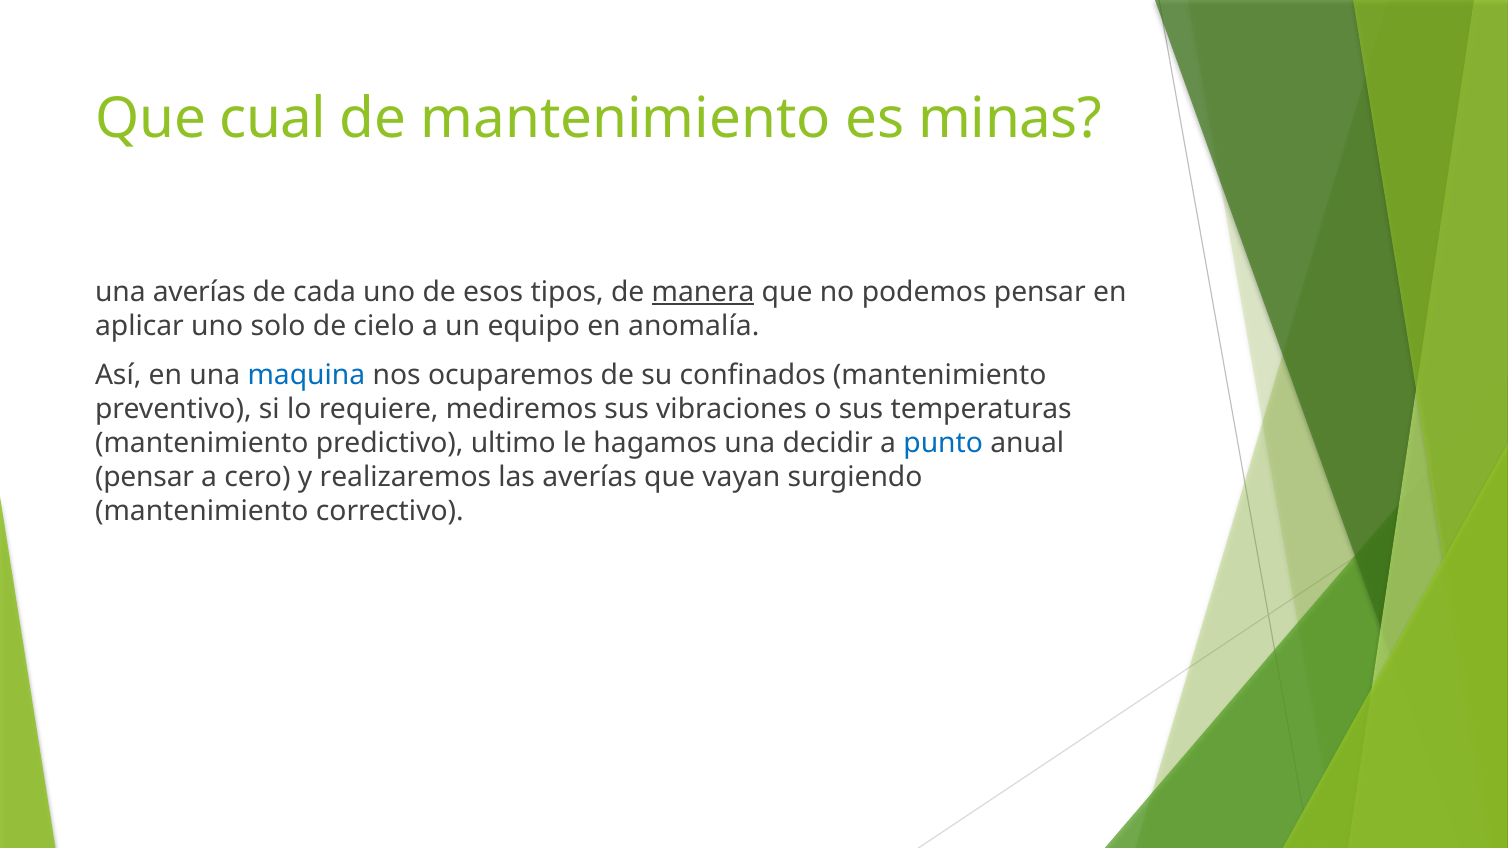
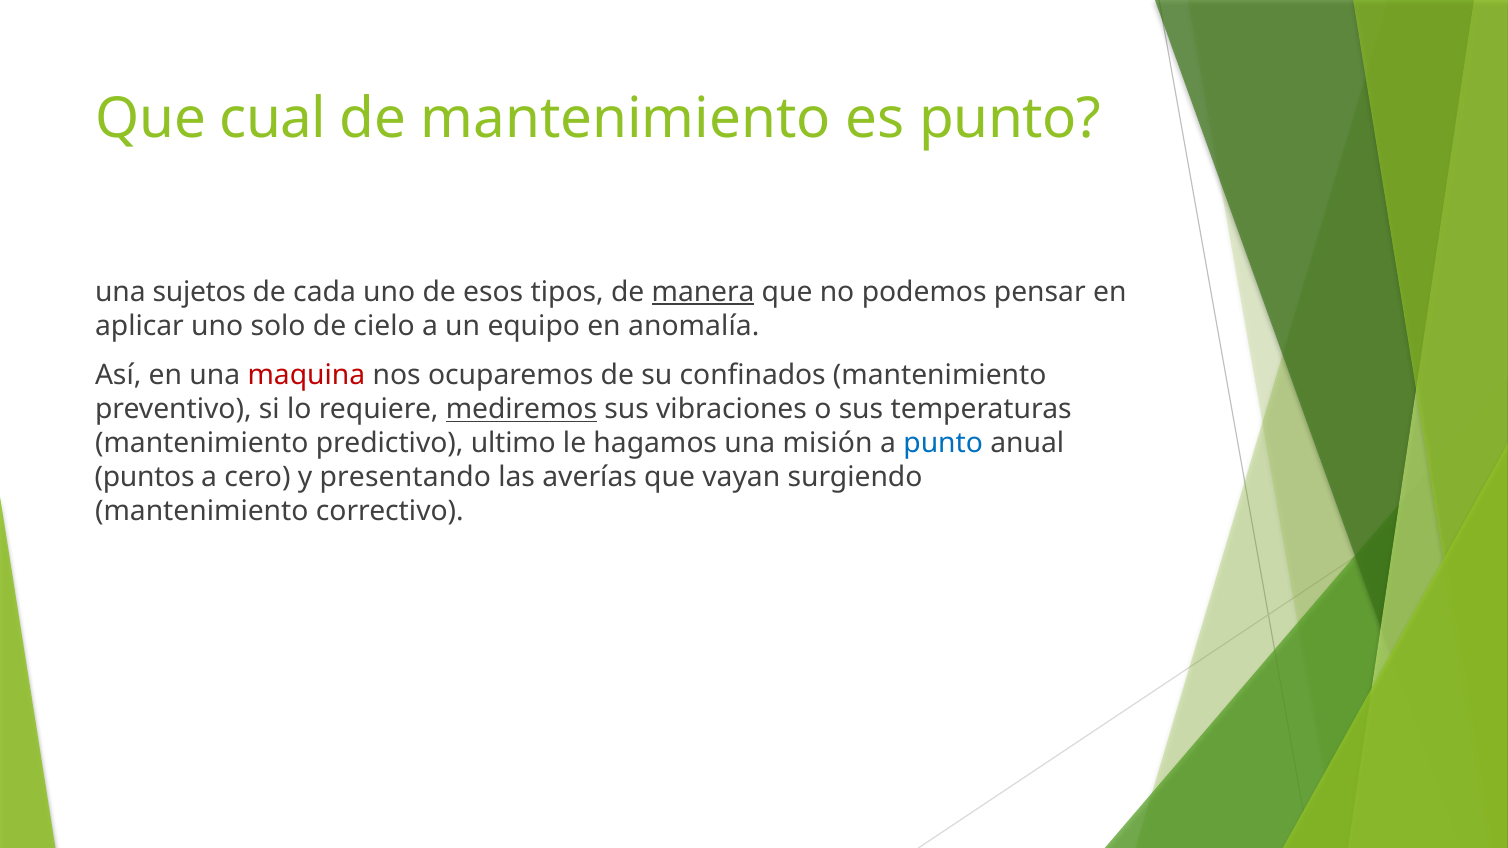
es minas: minas -> punto (1010, 119)
una averías: averías -> sujetos (199, 292)
maquina colour: blue -> red (306, 375)
mediremos underline: none -> present (521, 409)
decidir: decidir -> misión (828, 443)
pensar: pensar -> puntos (145, 477)
realizaremos: realizaremos -> presentando (405, 477)
